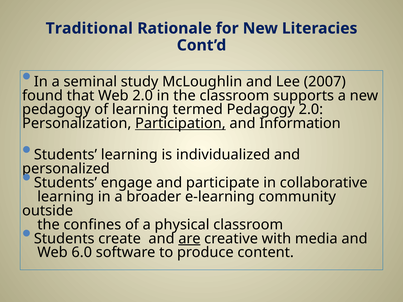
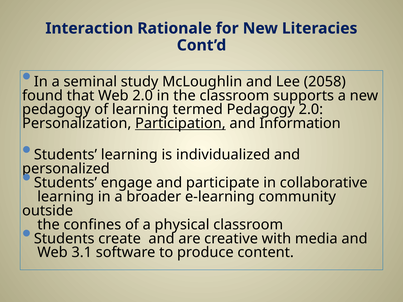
Traditional: Traditional -> Interaction (89, 28)
2007: 2007 -> 2058 (325, 82)
are underline: present -> none (189, 239)
6.0: 6.0 -> 3.1 (82, 253)
